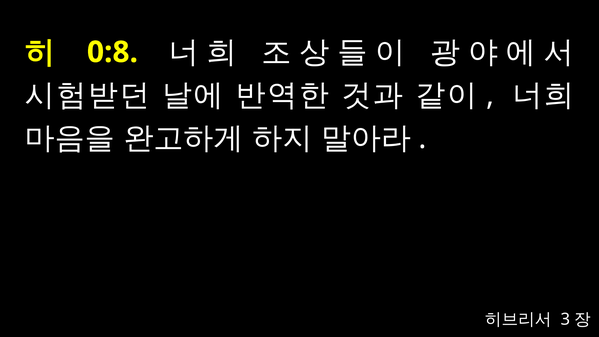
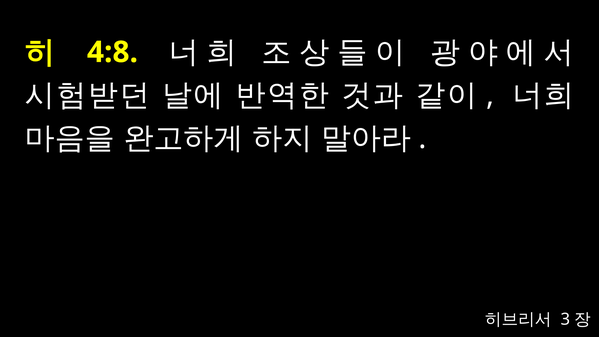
0:8: 0:8 -> 4:8 (112, 52)
